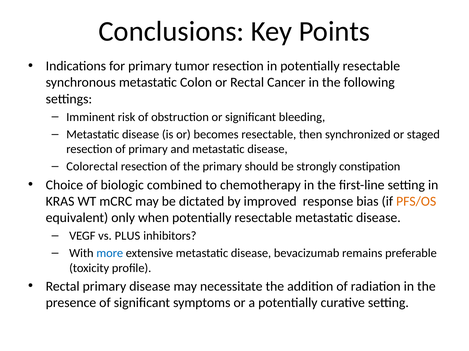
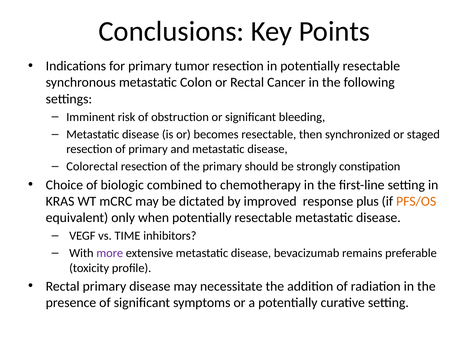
bias: bias -> plus (368, 202)
PLUS: PLUS -> TIME (127, 236)
more colour: blue -> purple (110, 254)
